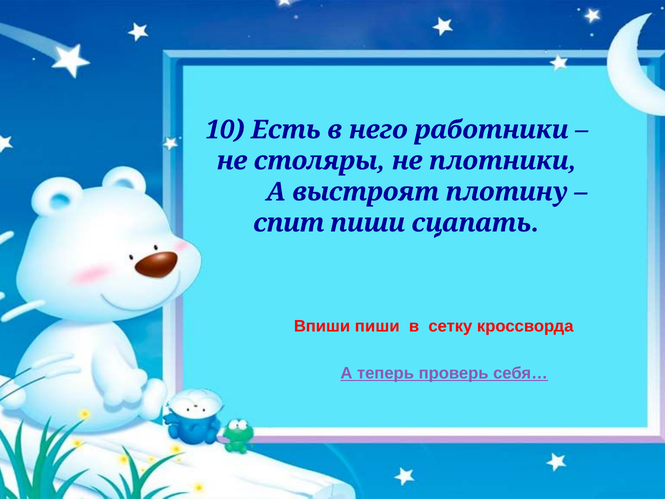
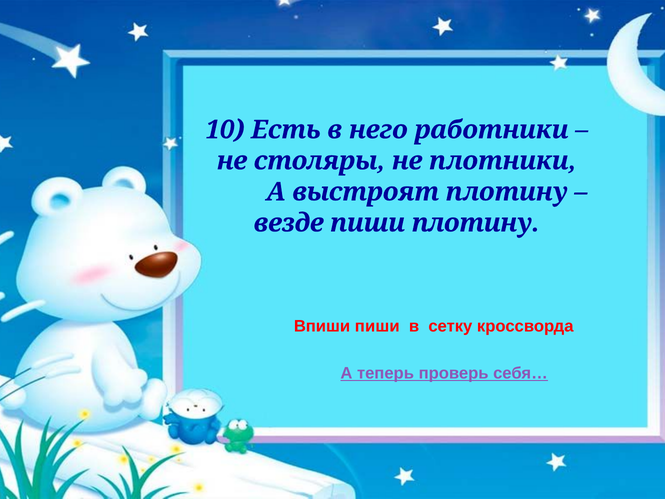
спит: спит -> везде (289, 223)
пиши сцапать: сцапать -> плотину (476, 223)
